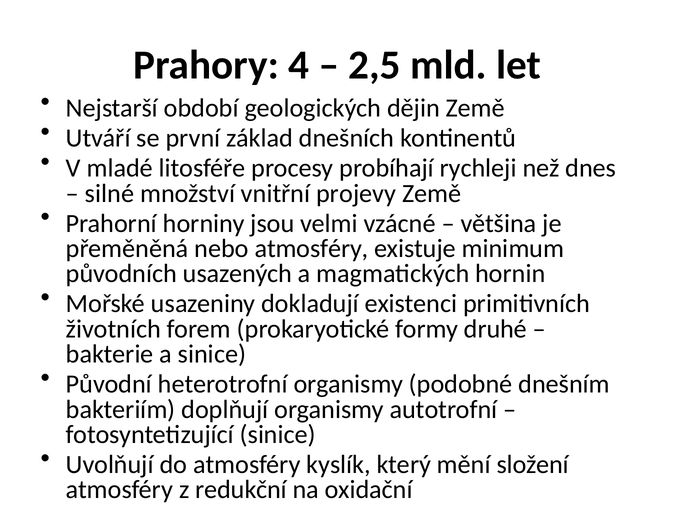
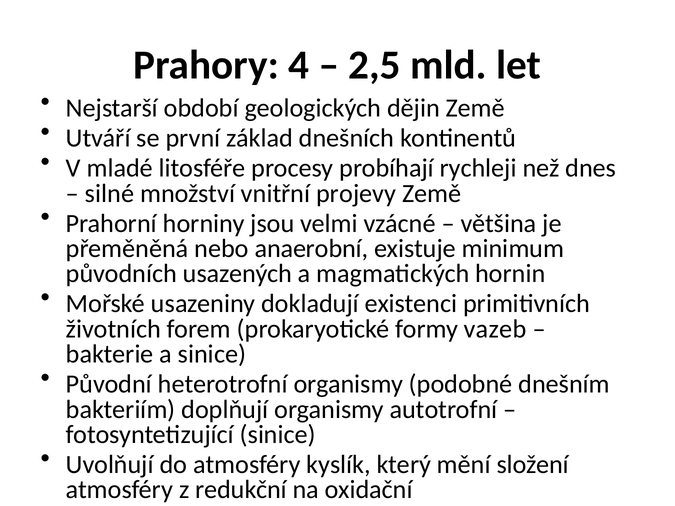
nebo atmosféry: atmosféry -> anaerobní (311, 249)
druhé: druhé -> vazeb (495, 329)
